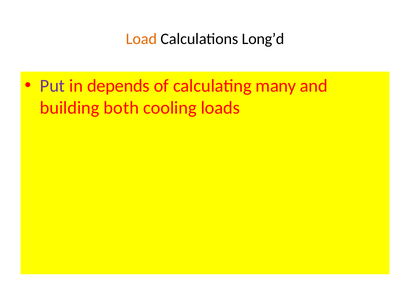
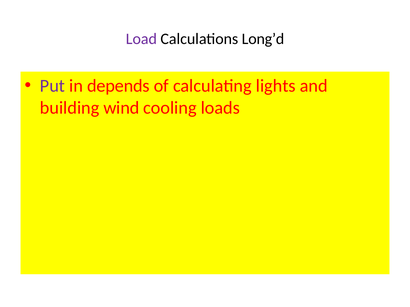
Load colour: orange -> purple (141, 39)
many: many -> lights (276, 86)
both: both -> wind (121, 108)
